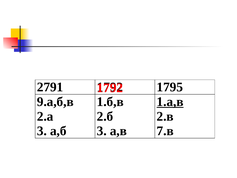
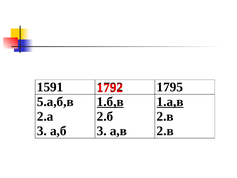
2791: 2791 -> 1591 (50, 87)
9.а,б,в: 9.а,б,в -> 5.а,б,в (55, 102)
1.б,в underline: none -> present (110, 102)
7.в: 7.в -> 2.в (165, 131)
